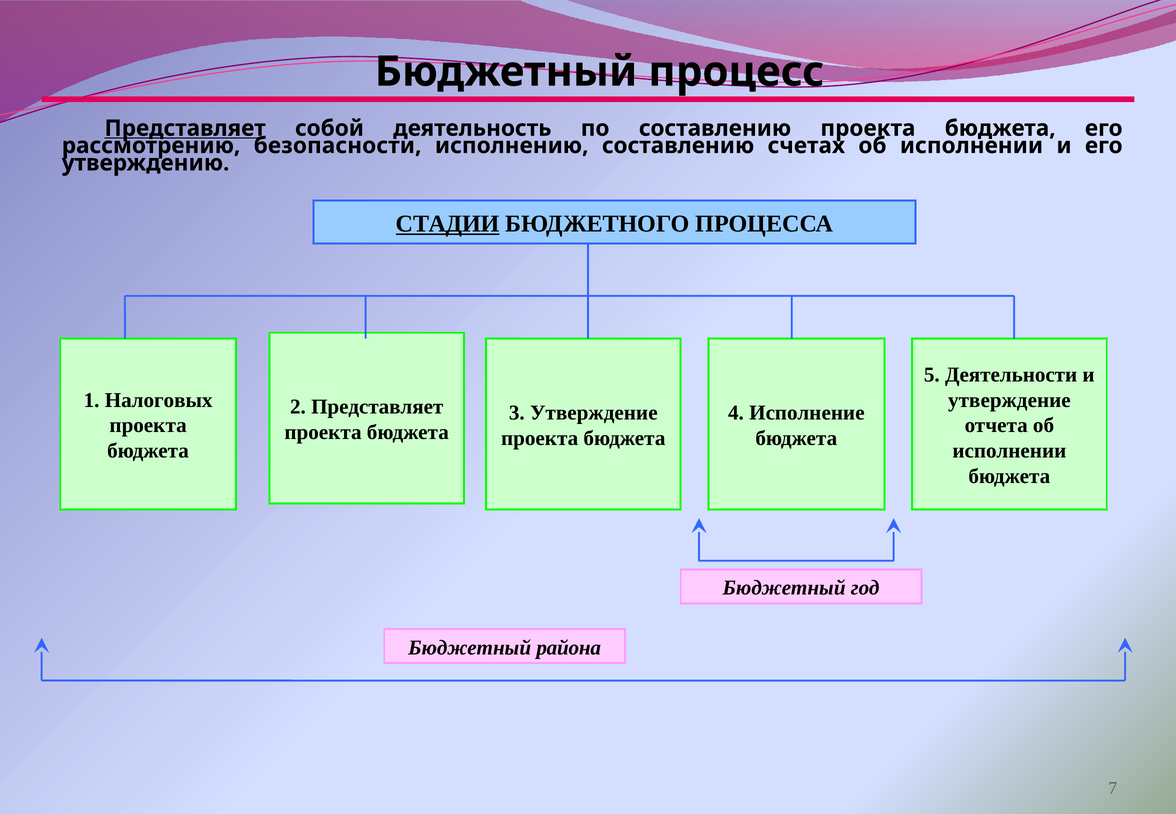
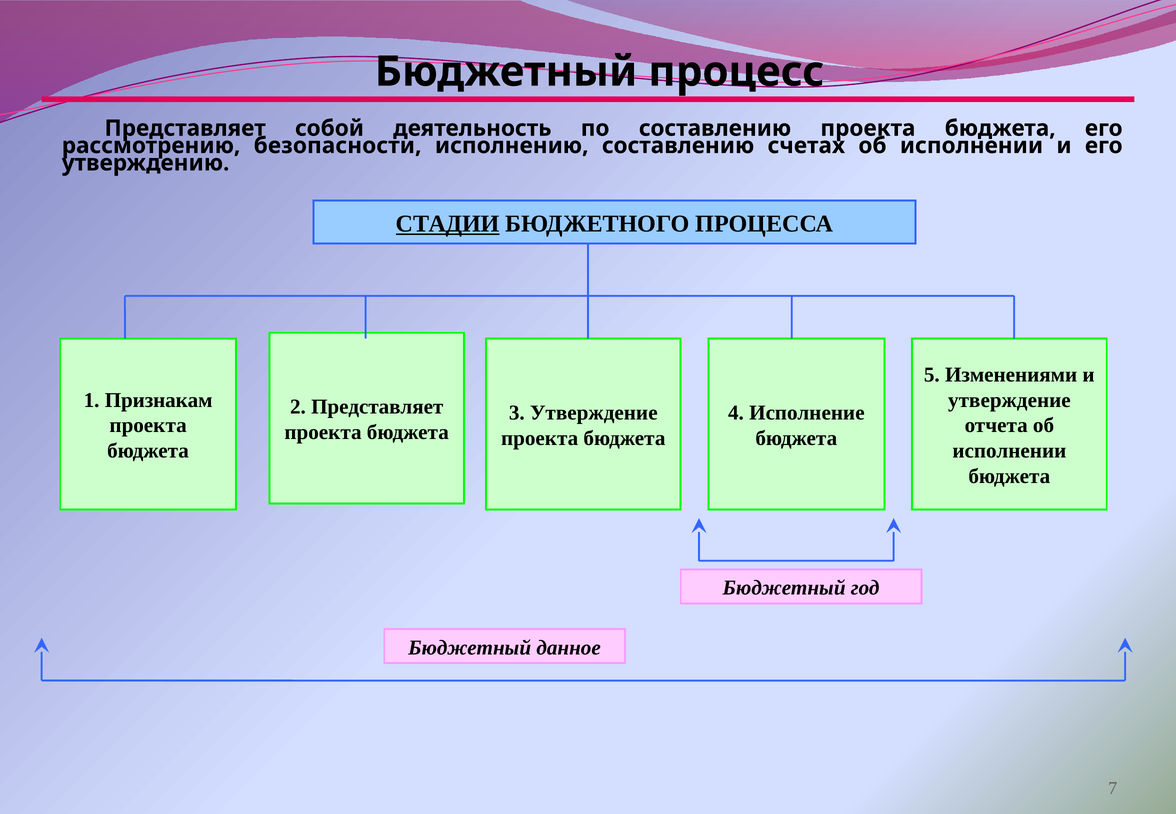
Представляет underline: present -> none (185, 128)
Деятельности: Деятельности -> Изменениями (1011, 375)
Налоговых: Налоговых -> Признакам (159, 400)
района: района -> данное (569, 648)
